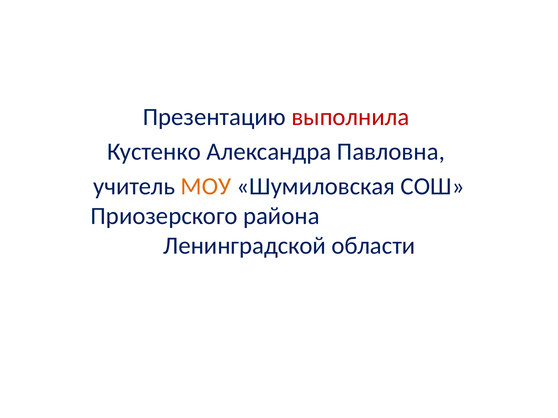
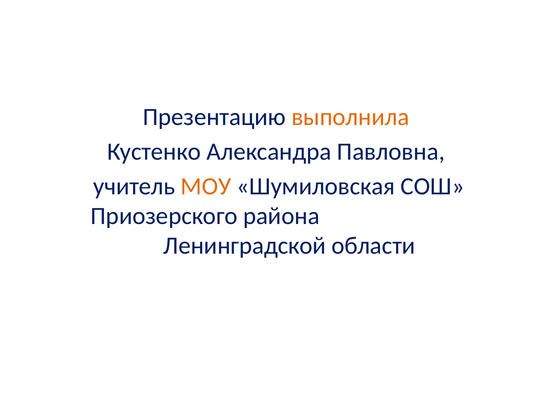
выполнила colour: red -> orange (350, 117)
